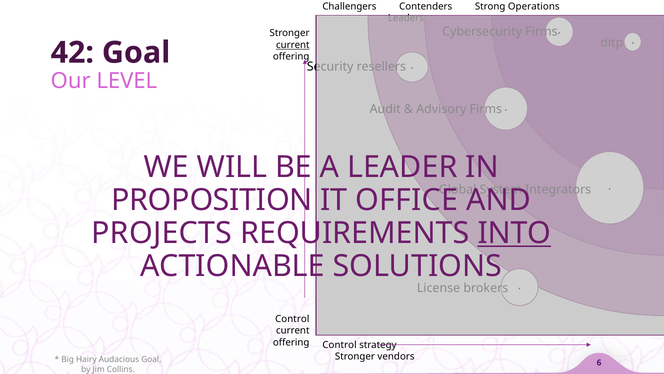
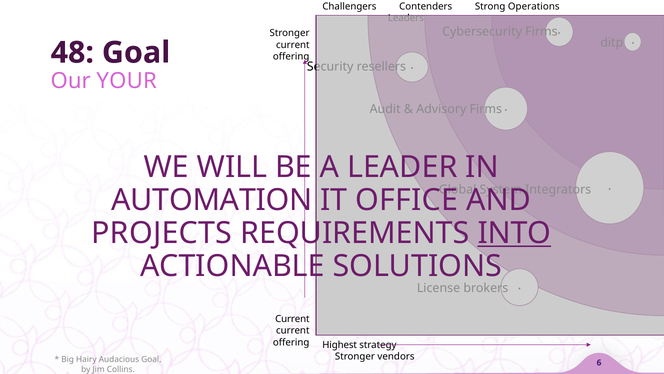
current underline: present -> none (293, 45)
42: 42 -> 48 (72, 53)
LEVEL: LEVEL -> YOUR (127, 81)
PROPOSITION: PROPOSITION -> AUTOMATION (212, 200)
Control: Control -> Current (292, 319)
Control: Control -> Highest (340, 345)
